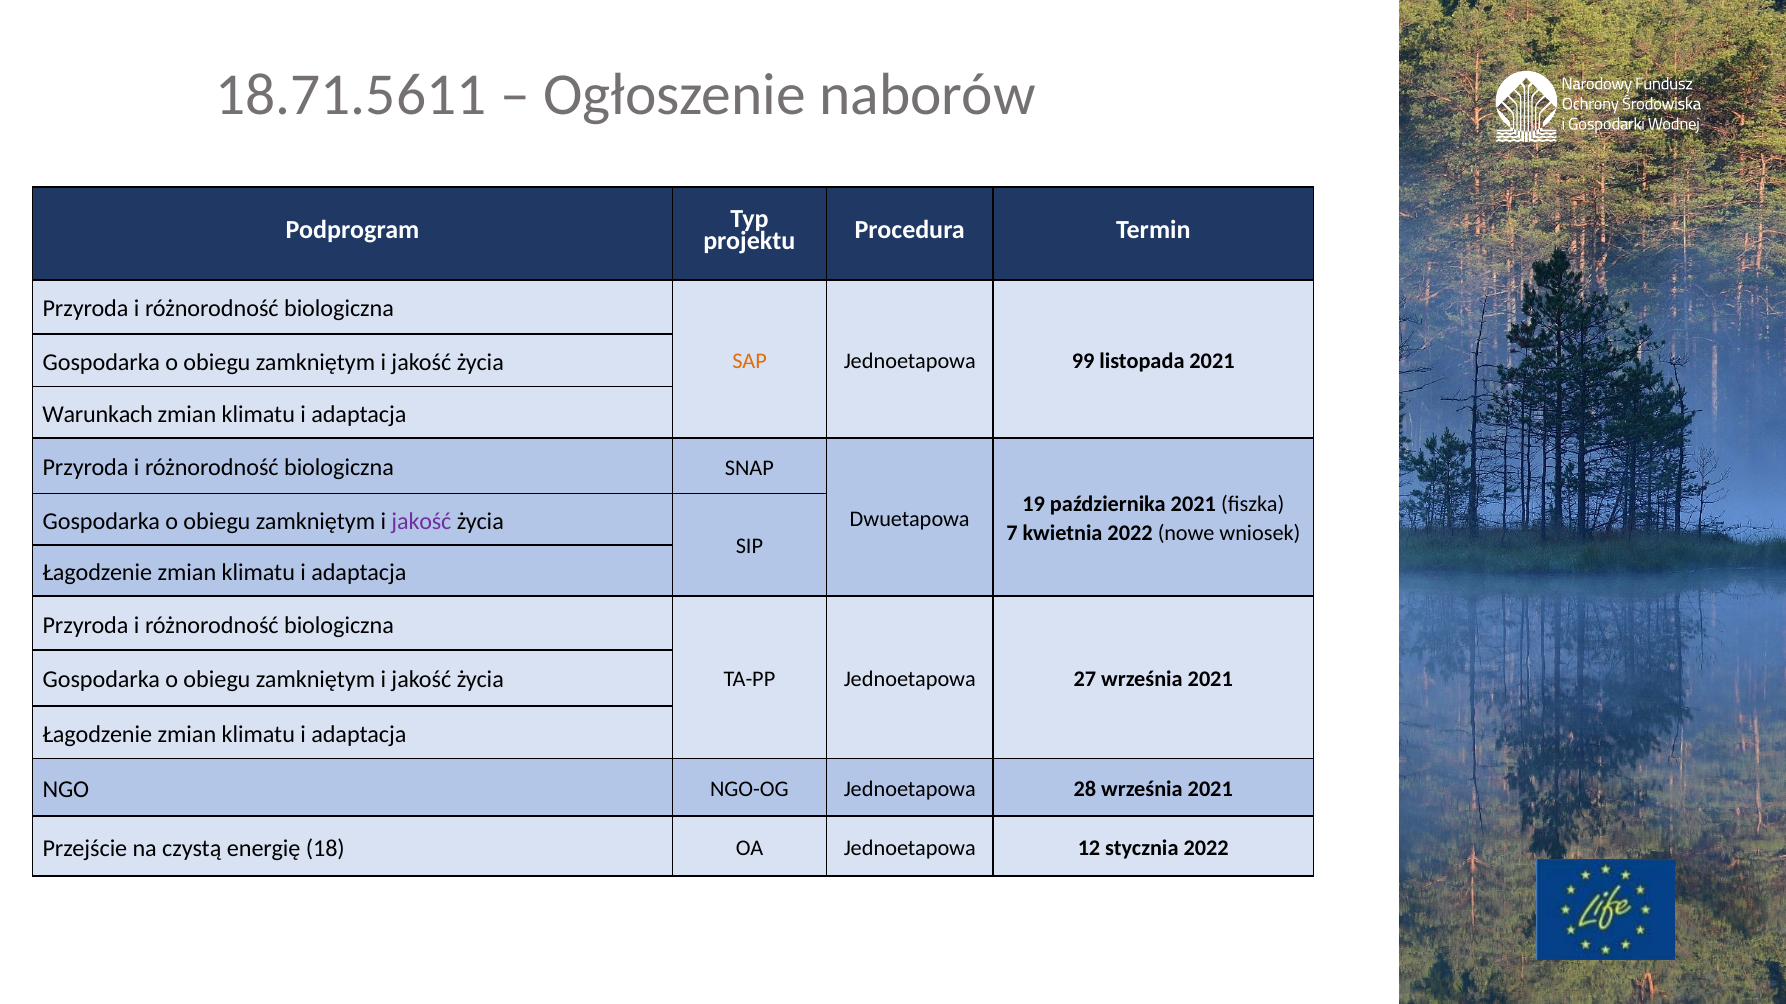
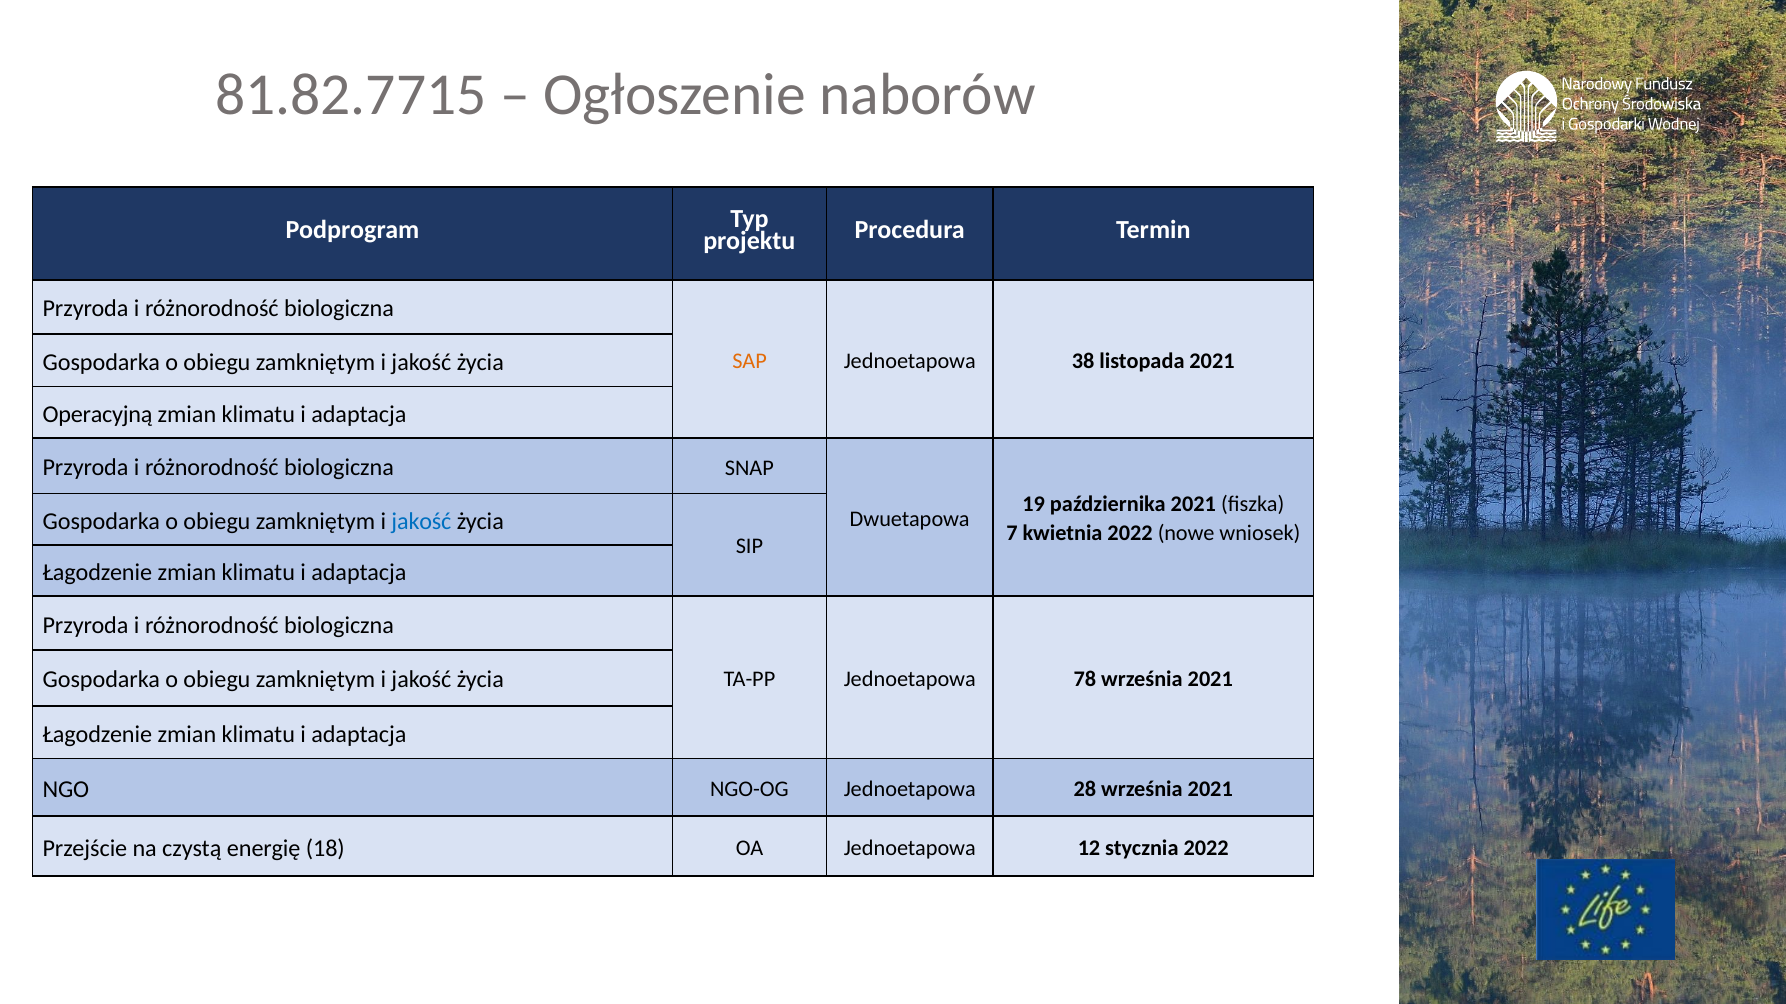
18.71.5611: 18.71.5611 -> 81.82.7715 (351, 95)
99: 99 -> 38 (1083, 361)
Warunkach: Warunkach -> Operacyjną (98, 415)
jakość colour: purple -> blue (421, 521)
27: 27 -> 78 (1085, 679)
